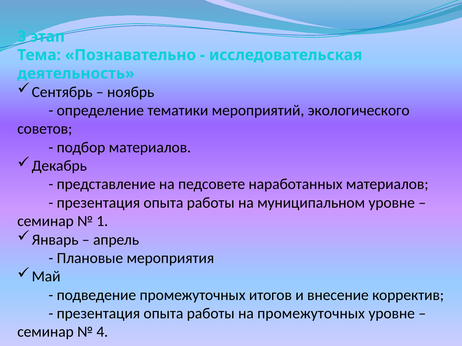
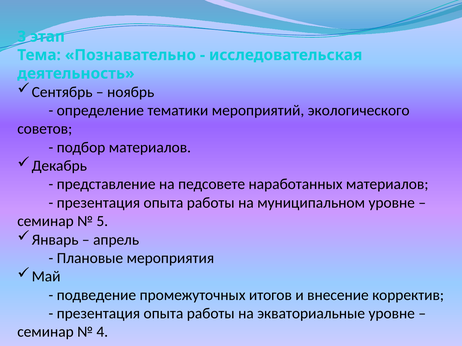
1: 1 -> 5 (102, 221)
на промежуточных: промежуточных -> экваториальные (311, 314)
